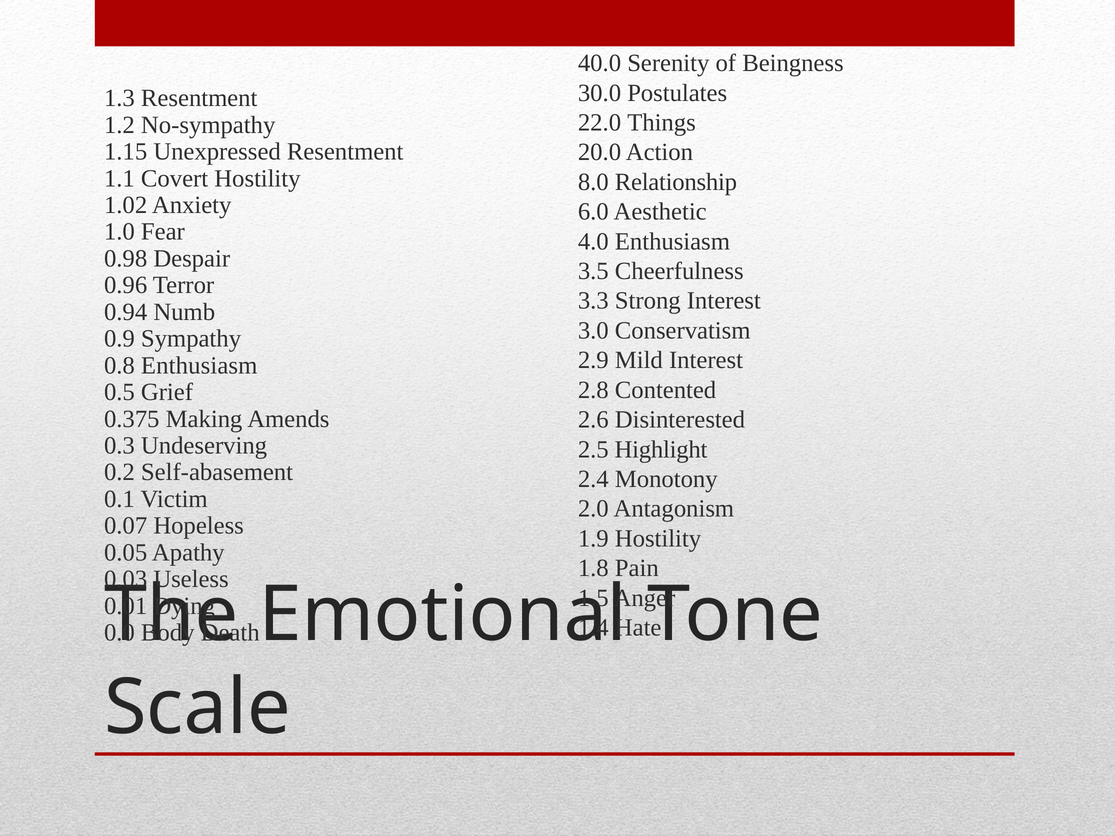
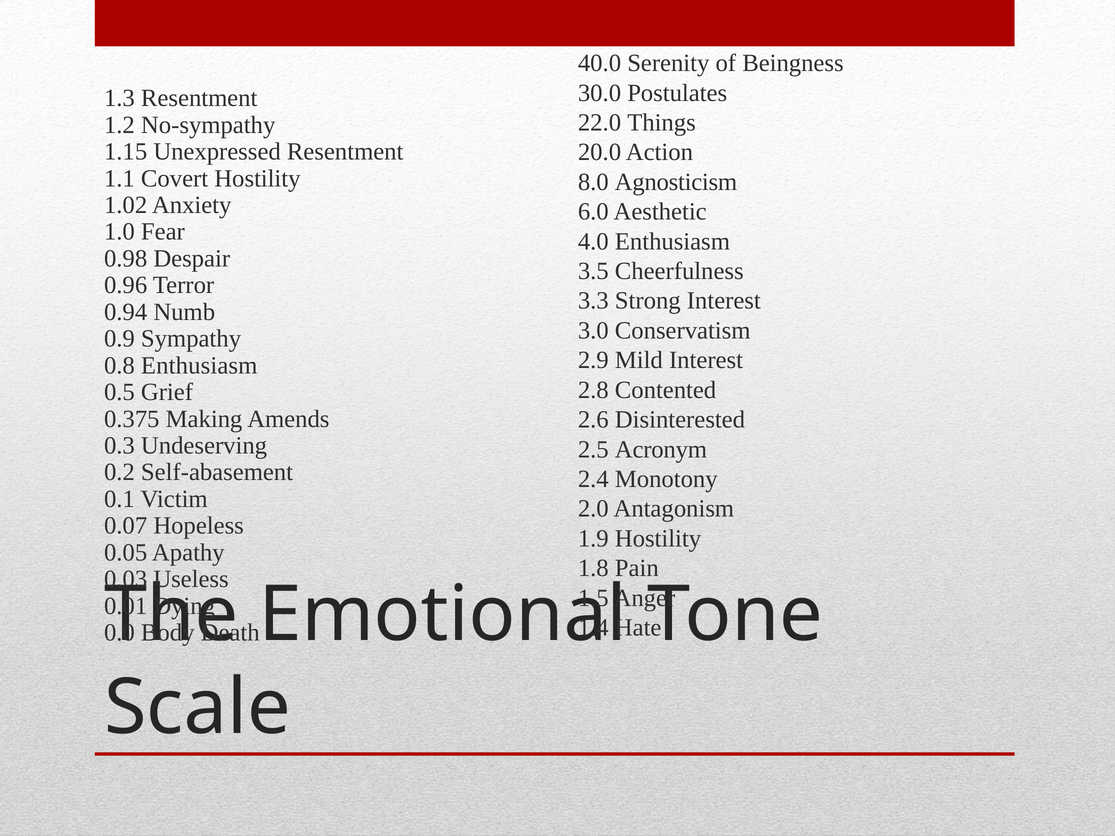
Relationship: Relationship -> Agnosticism (676, 182)
Highlight: Highlight -> Acronym (661, 450)
